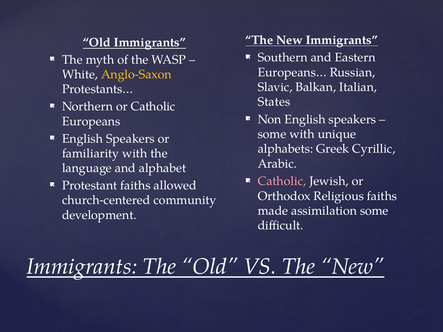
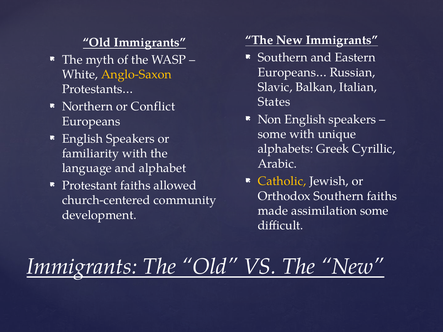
or Catholic: Catholic -> Conflict (153, 107)
Catholic colour: pink -> yellow (282, 181)
Orthodox Religious: Religious -> Southern (339, 196)
